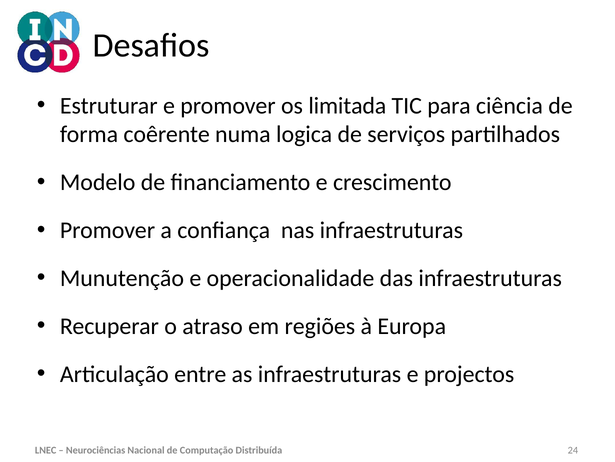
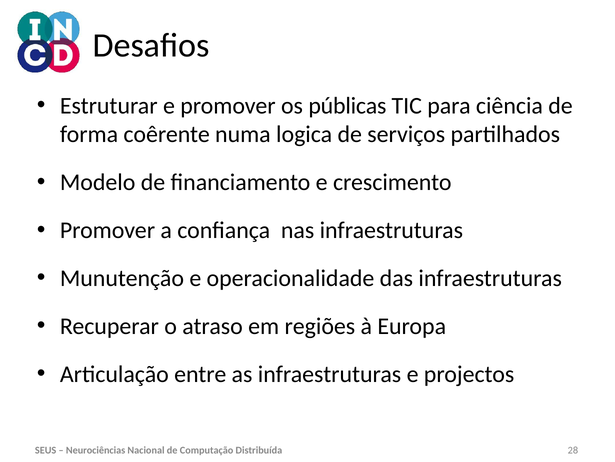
limitada: limitada -> públicas (347, 106)
LNEC: LNEC -> SEUS (46, 450)
24: 24 -> 28 (573, 449)
